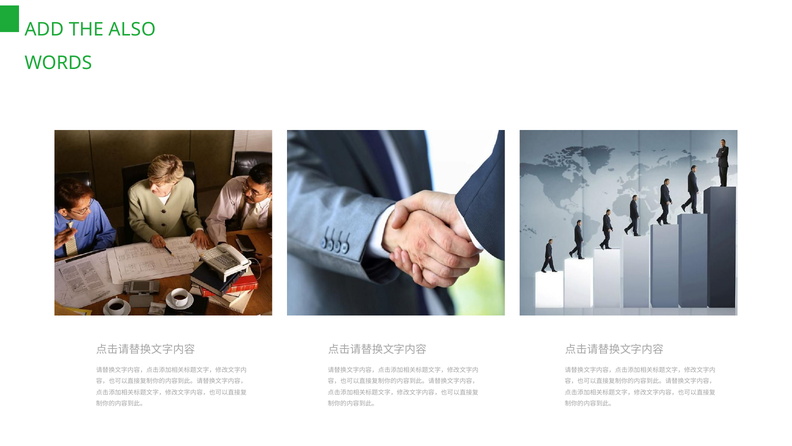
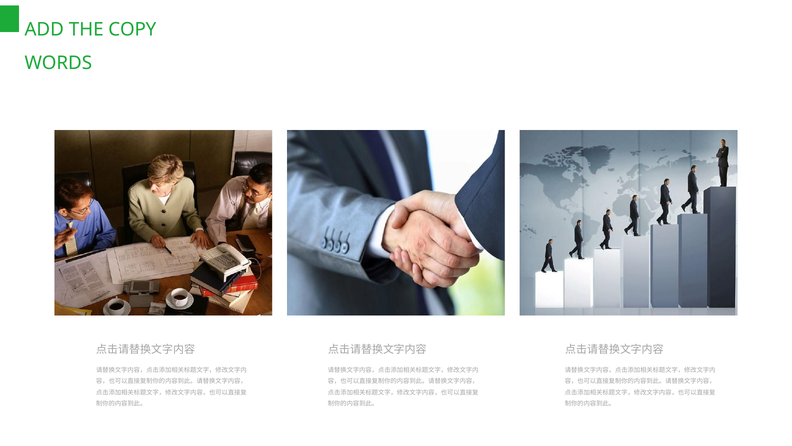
ALSO: ALSO -> COPY (132, 29)
